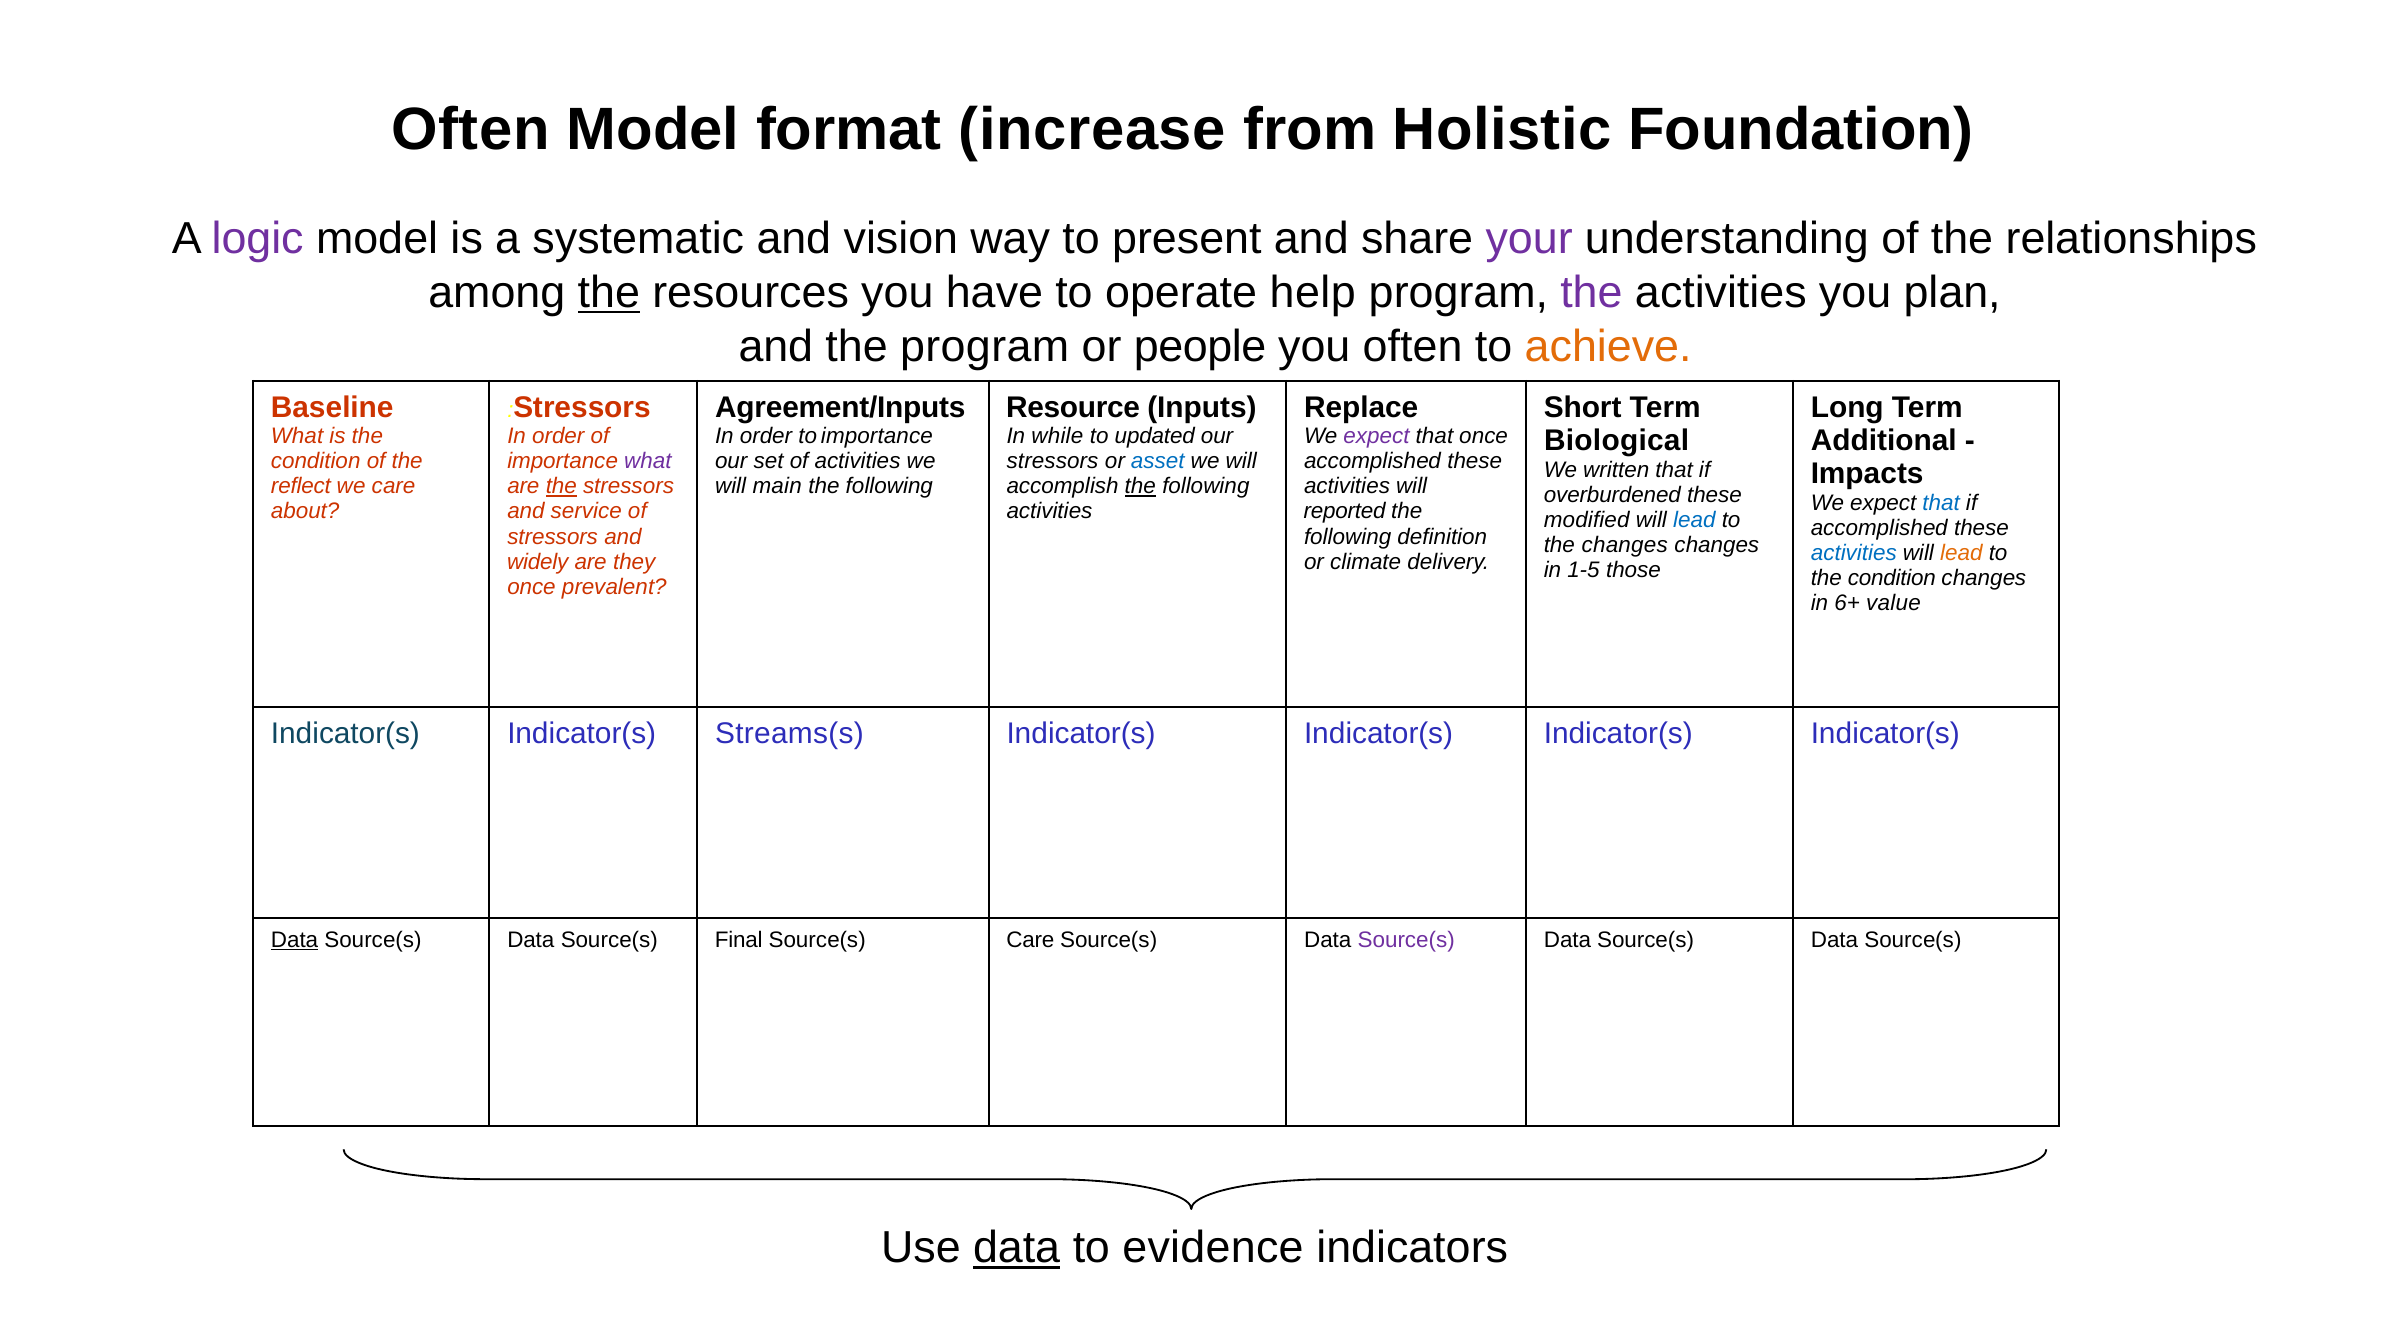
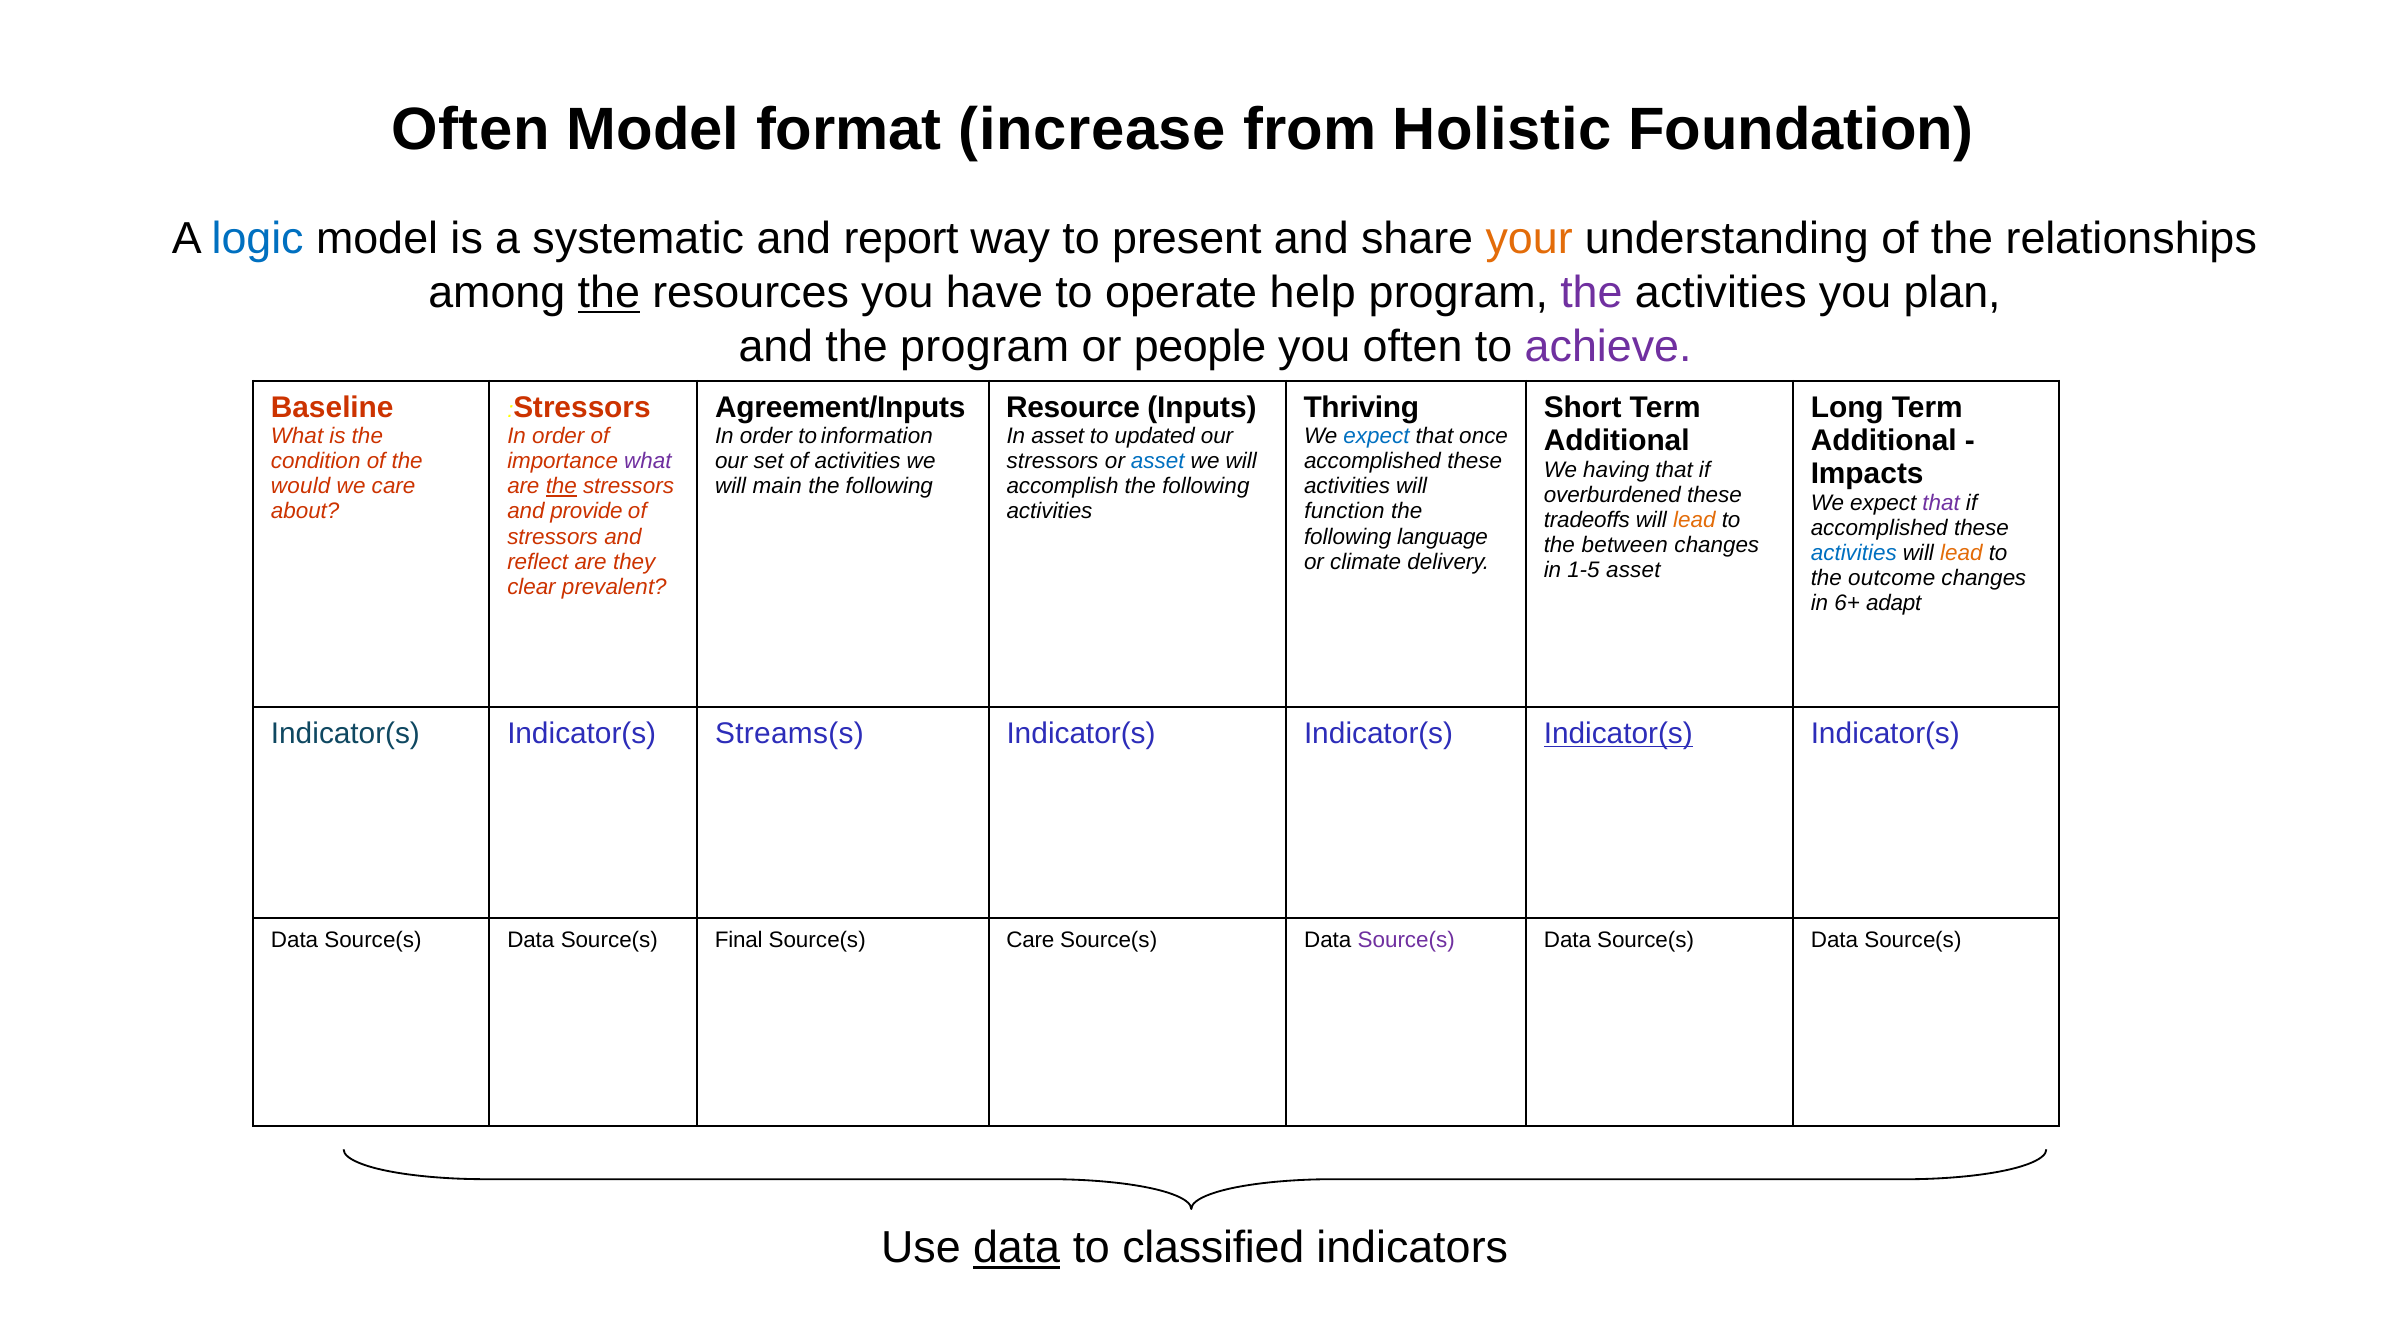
logic colour: purple -> blue (258, 239)
vision: vision -> report (901, 239)
your colour: purple -> orange (1529, 239)
achieve colour: orange -> purple (1608, 346)
Replace: Replace -> Thriving (1361, 407)
to importance: importance -> information (877, 436)
In while: while -> asset (1058, 436)
expect colour: purple -> blue (1376, 436)
Biological: Biological -> Additional (1617, 441)
written: written -> having (1616, 470)
reflect: reflect -> would (301, 487)
the underline: present -> none (1140, 487)
that colour: blue -> purple (1941, 503)
service: service -> provide (586, 512)
reported: reported -> function (1344, 512)
modified: modified -> tradeoffs (1587, 520)
lead colour: blue -> orange (1694, 520)
definition: definition -> language (1442, 537)
the changes: changes -> between (1625, 545)
widely: widely -> reflect (538, 562)
1-5 those: those -> asset (1633, 570)
condition: condition -> outcome (1892, 579)
once: once -> clear (531, 587)
value: value -> adapt (1894, 604)
Indicator(s underline: none -> present (1618, 734)
Data underline: present -> none (295, 940)
evidence: evidence -> classified (1213, 1248)
